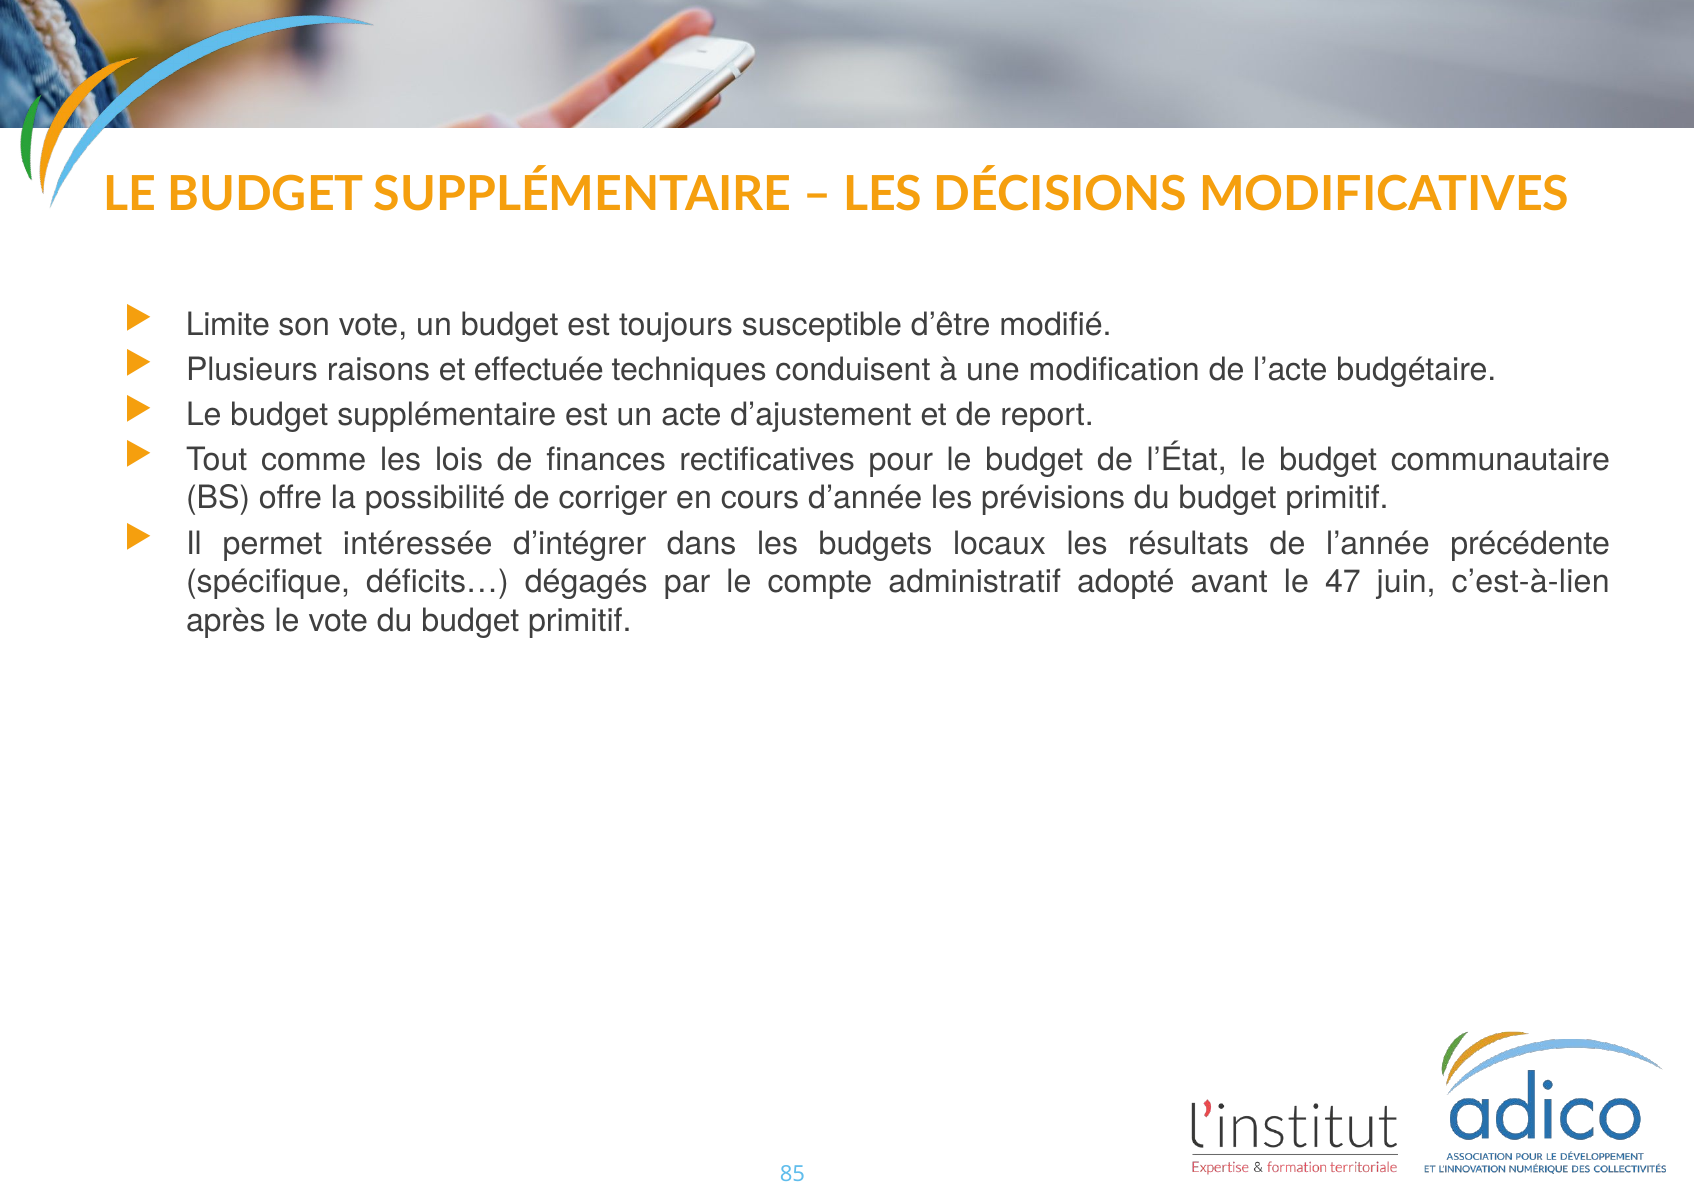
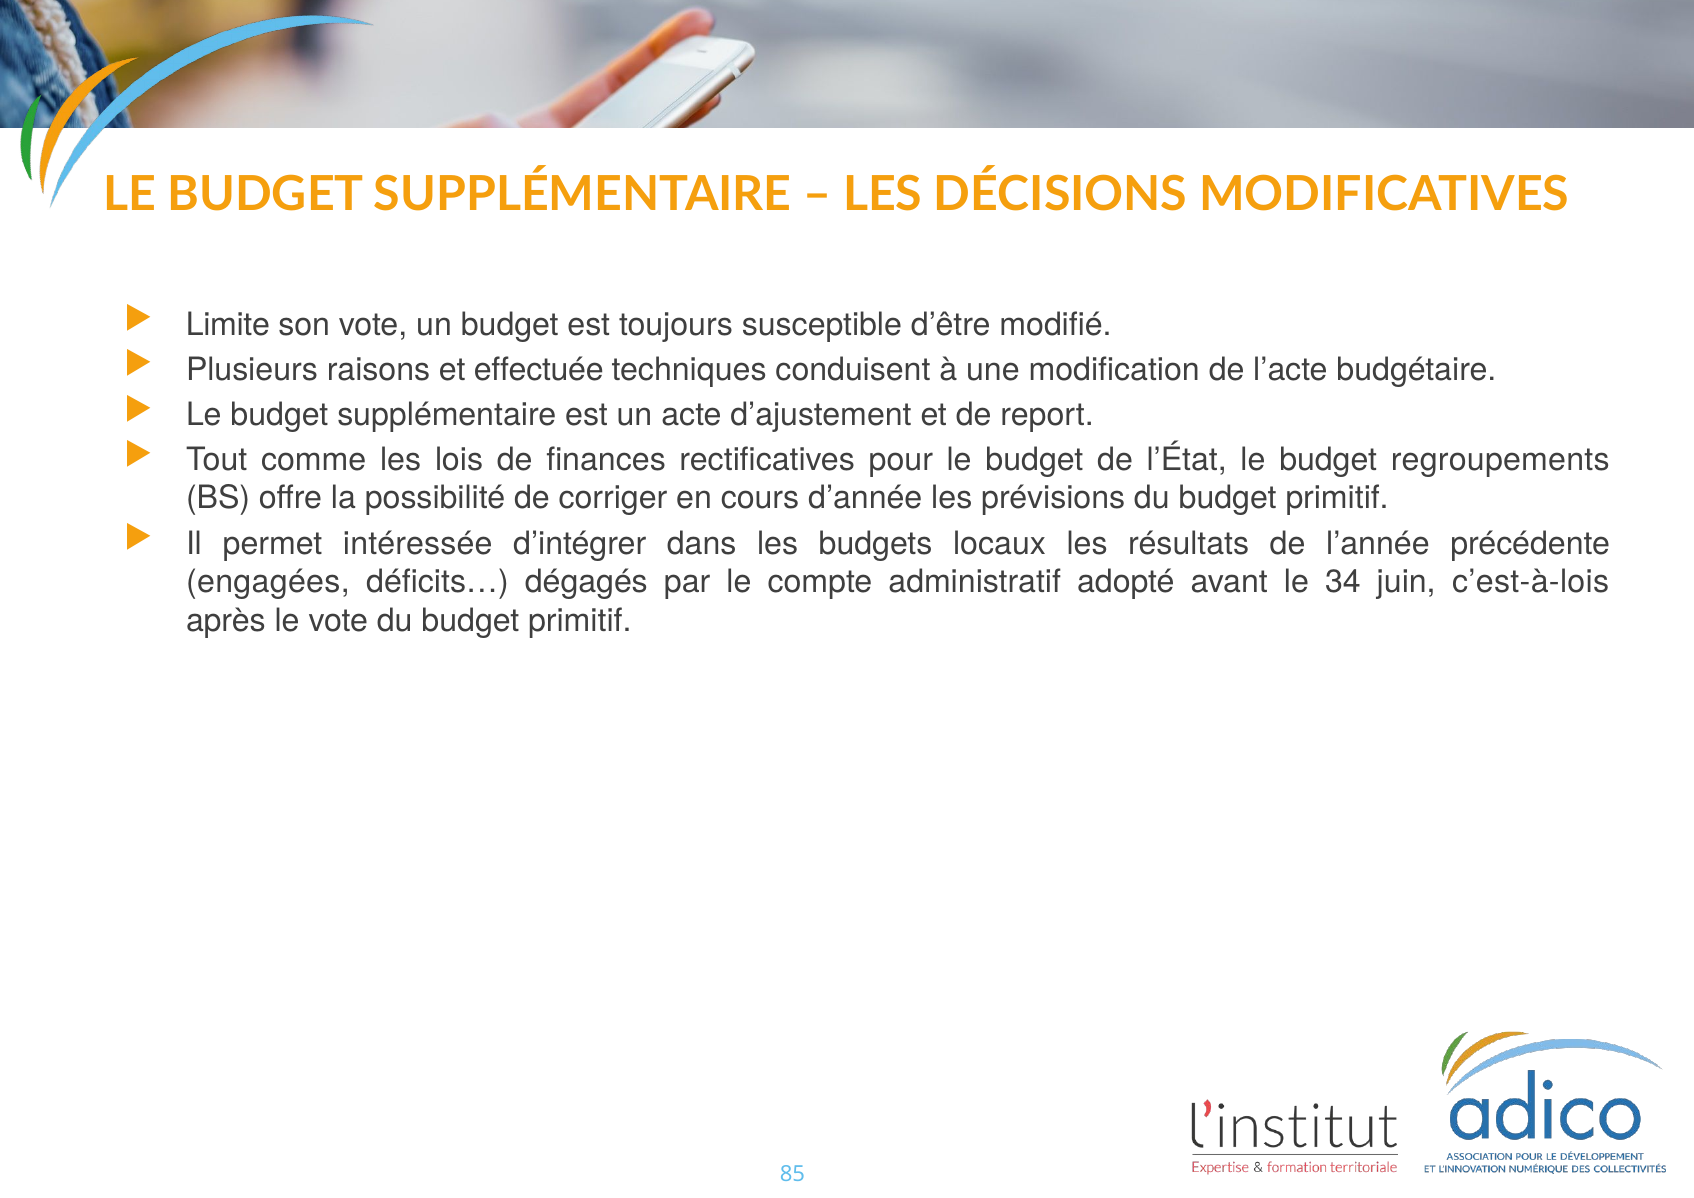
communautaire: communautaire -> regroupements (1500, 460)
spécifique: spécifique -> engagées (268, 582)
47: 47 -> 34 (1343, 582)
c’est-à-lien: c’est-à-lien -> c’est-à-lois (1531, 582)
